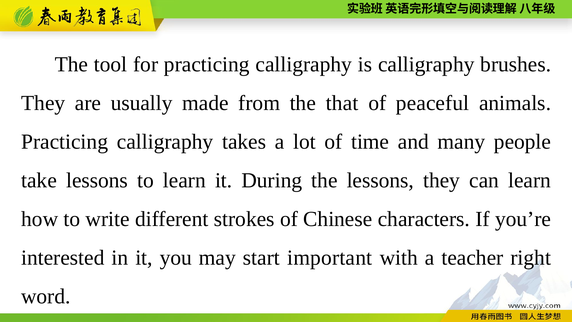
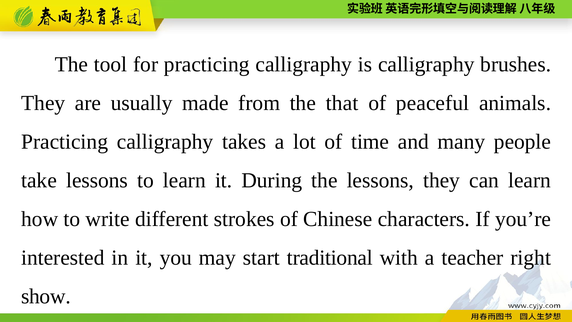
important: important -> traditional (330, 257)
word: word -> show (46, 296)
